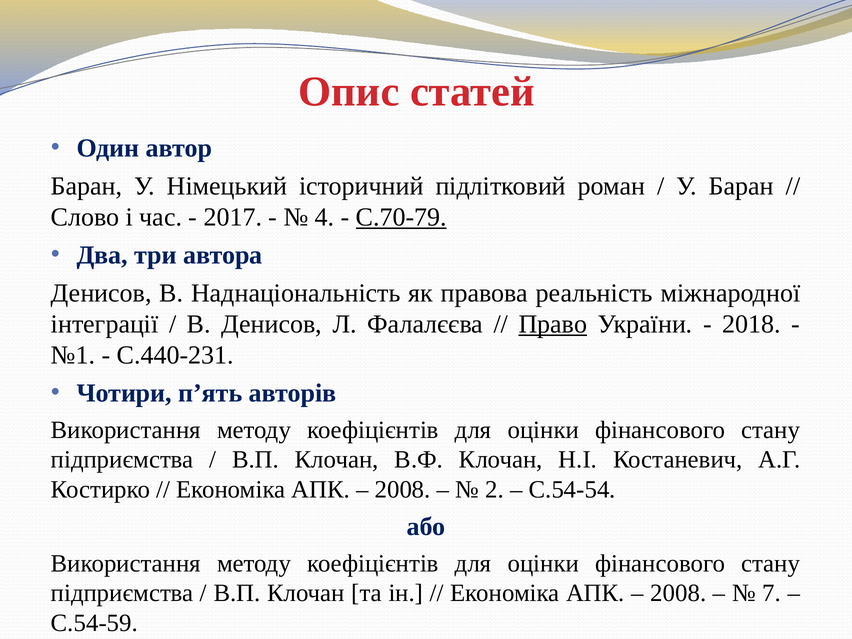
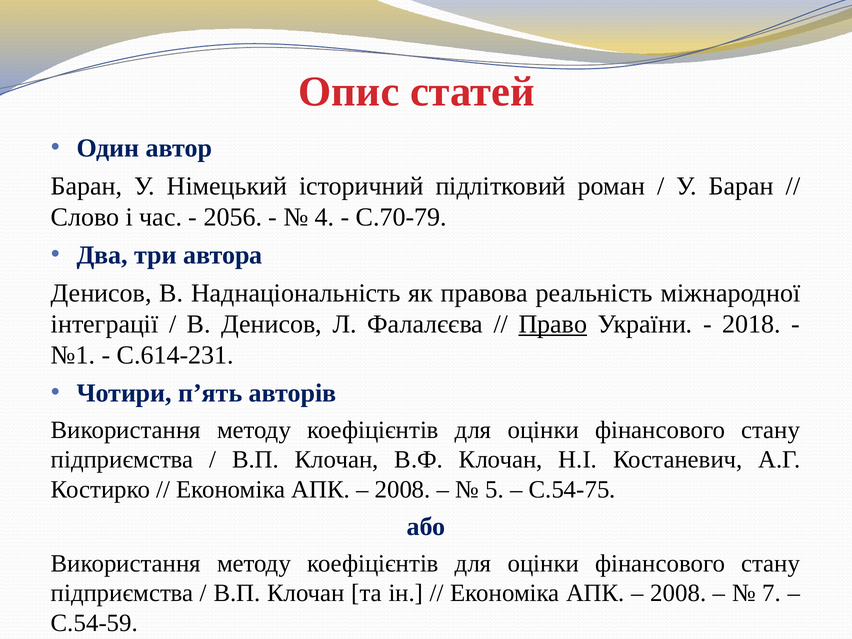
2017: 2017 -> 2056 (233, 217)
С.70-79 underline: present -> none (401, 217)
С.440-231: С.440-231 -> С.614-231 (175, 355)
2: 2 -> 5 (495, 489)
С.54-54: С.54-54 -> С.54-75 (572, 489)
